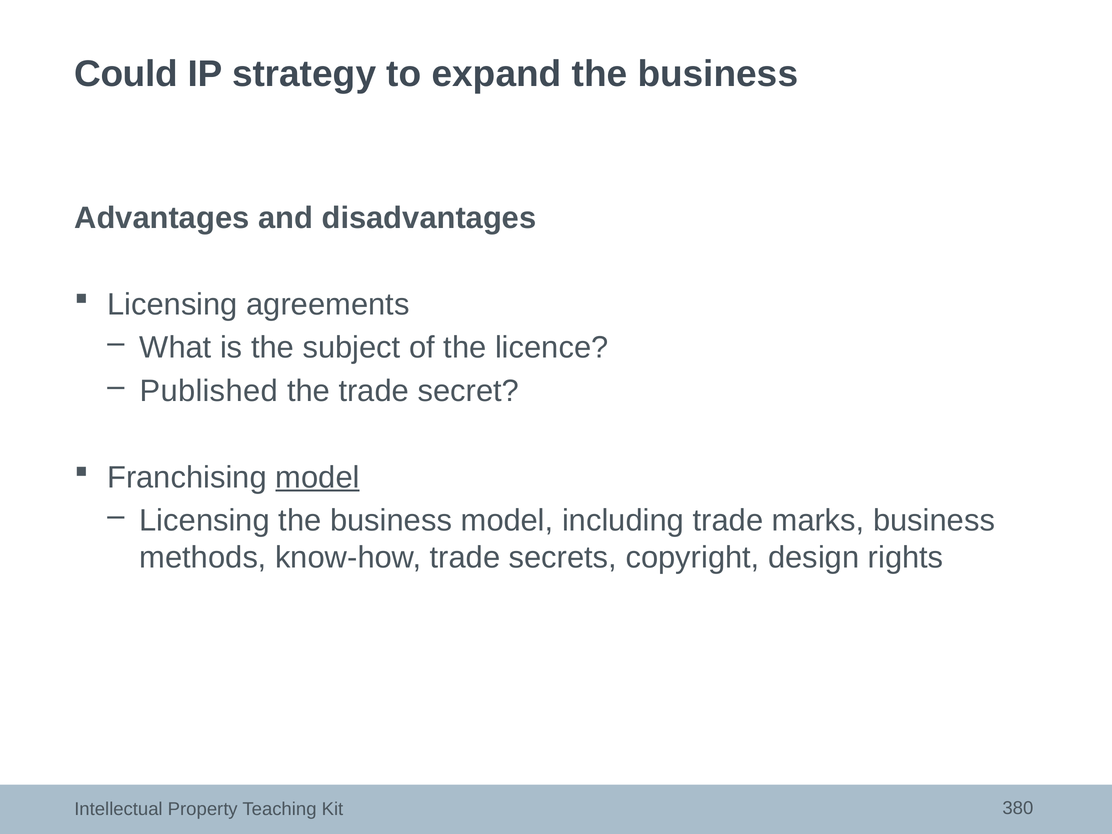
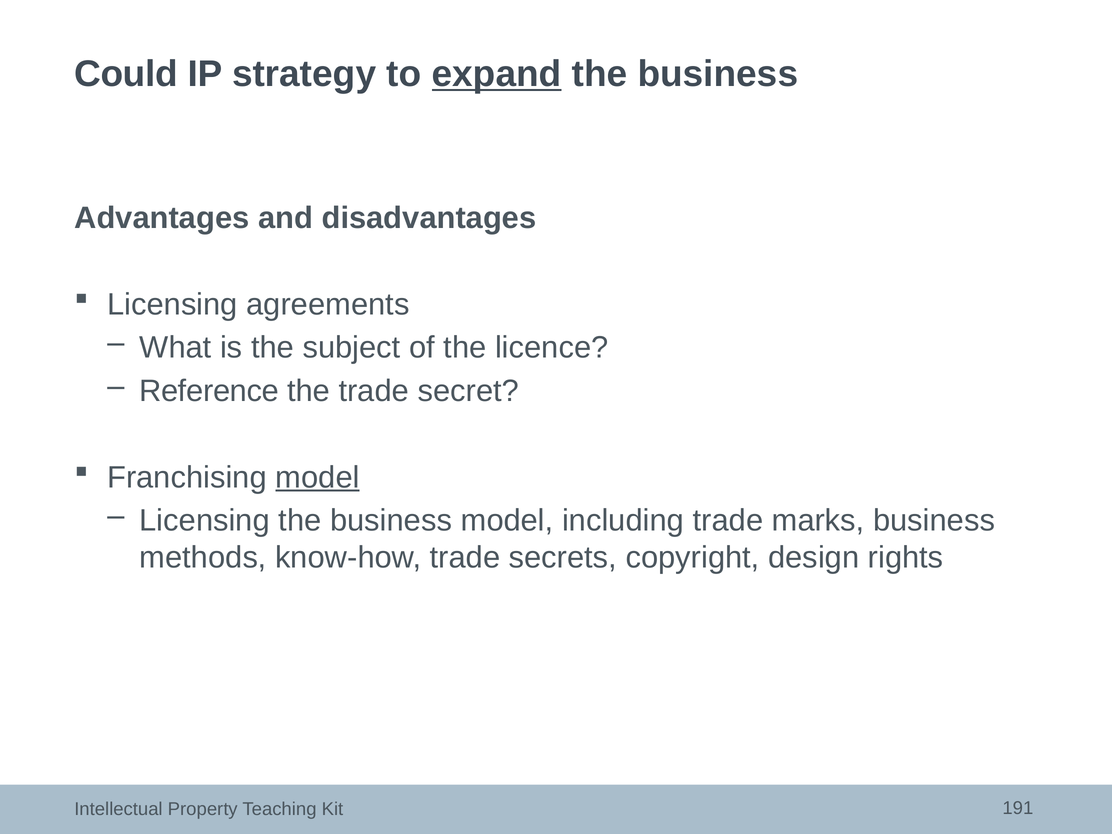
expand underline: none -> present (497, 74)
Published: Published -> Reference (209, 391)
380: 380 -> 191 (1018, 808)
